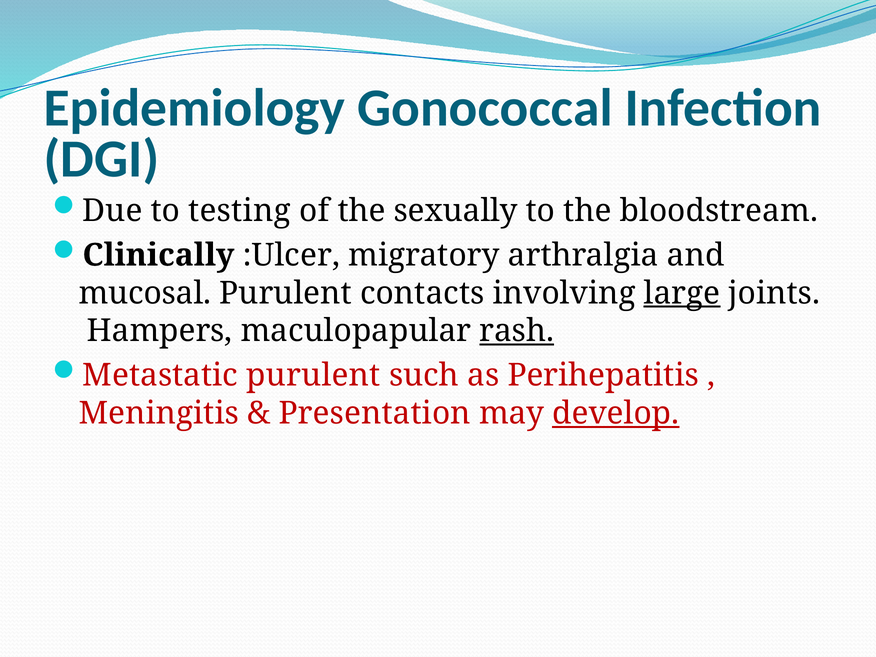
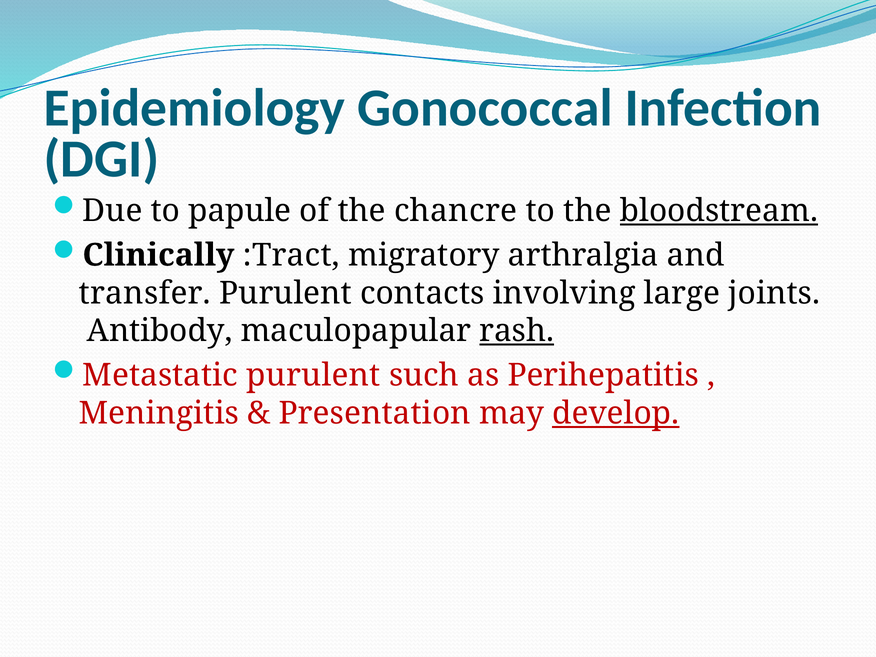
testing: testing -> papule (240, 211)
sexually: sexually -> chancre (456, 211)
bloodstream underline: none -> present (719, 211)
:Ulcer: :Ulcer -> :Tract (291, 255)
mucosal: mucosal -> transfer (145, 293)
large underline: present -> none (682, 293)
Hampers: Hampers -> Antibody (160, 331)
